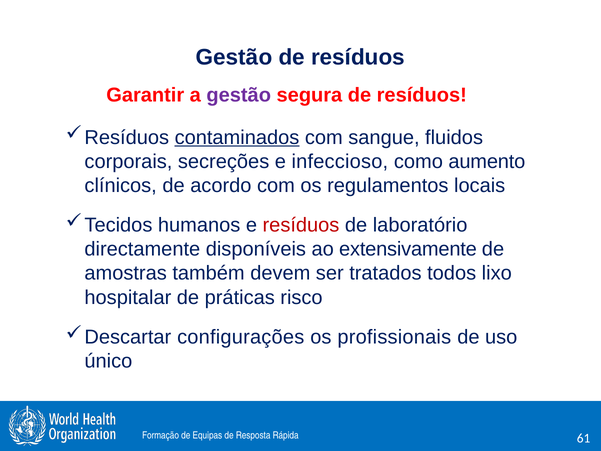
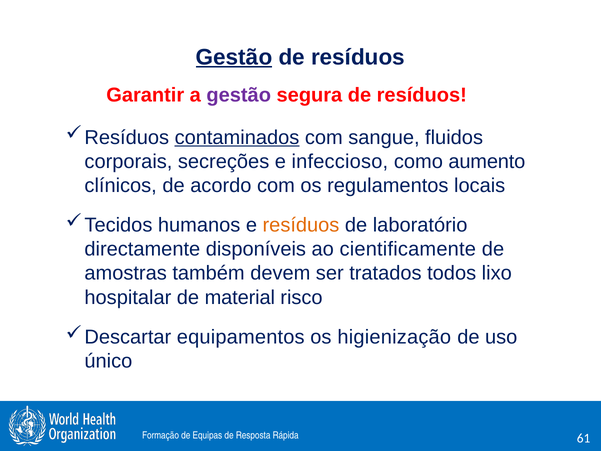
Gestão underline: none -> present (234, 57)
resíduos colour: red -> orange (301, 225)
extensivamente: extensivamente -> cientificamente (408, 249)
práticas: práticas -> material (240, 297)
configurações: configurações -> equipamentos (241, 337)
profissionais: profissionais -> higienização (394, 337)
